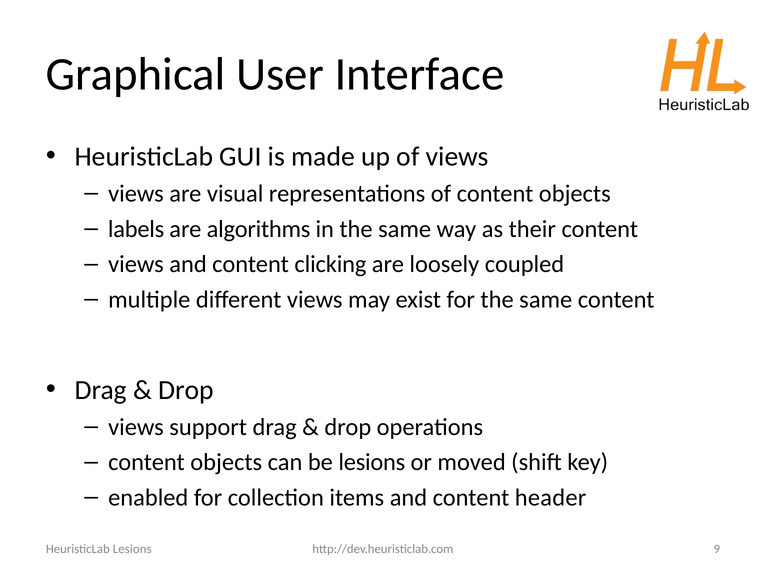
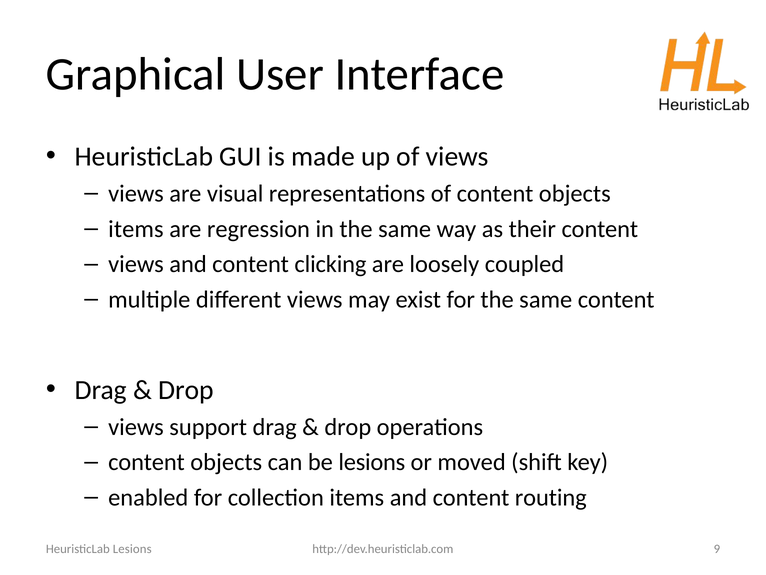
labels: labels -> items (136, 229)
algorithms: algorithms -> regression (258, 229)
header: header -> routing (551, 497)
